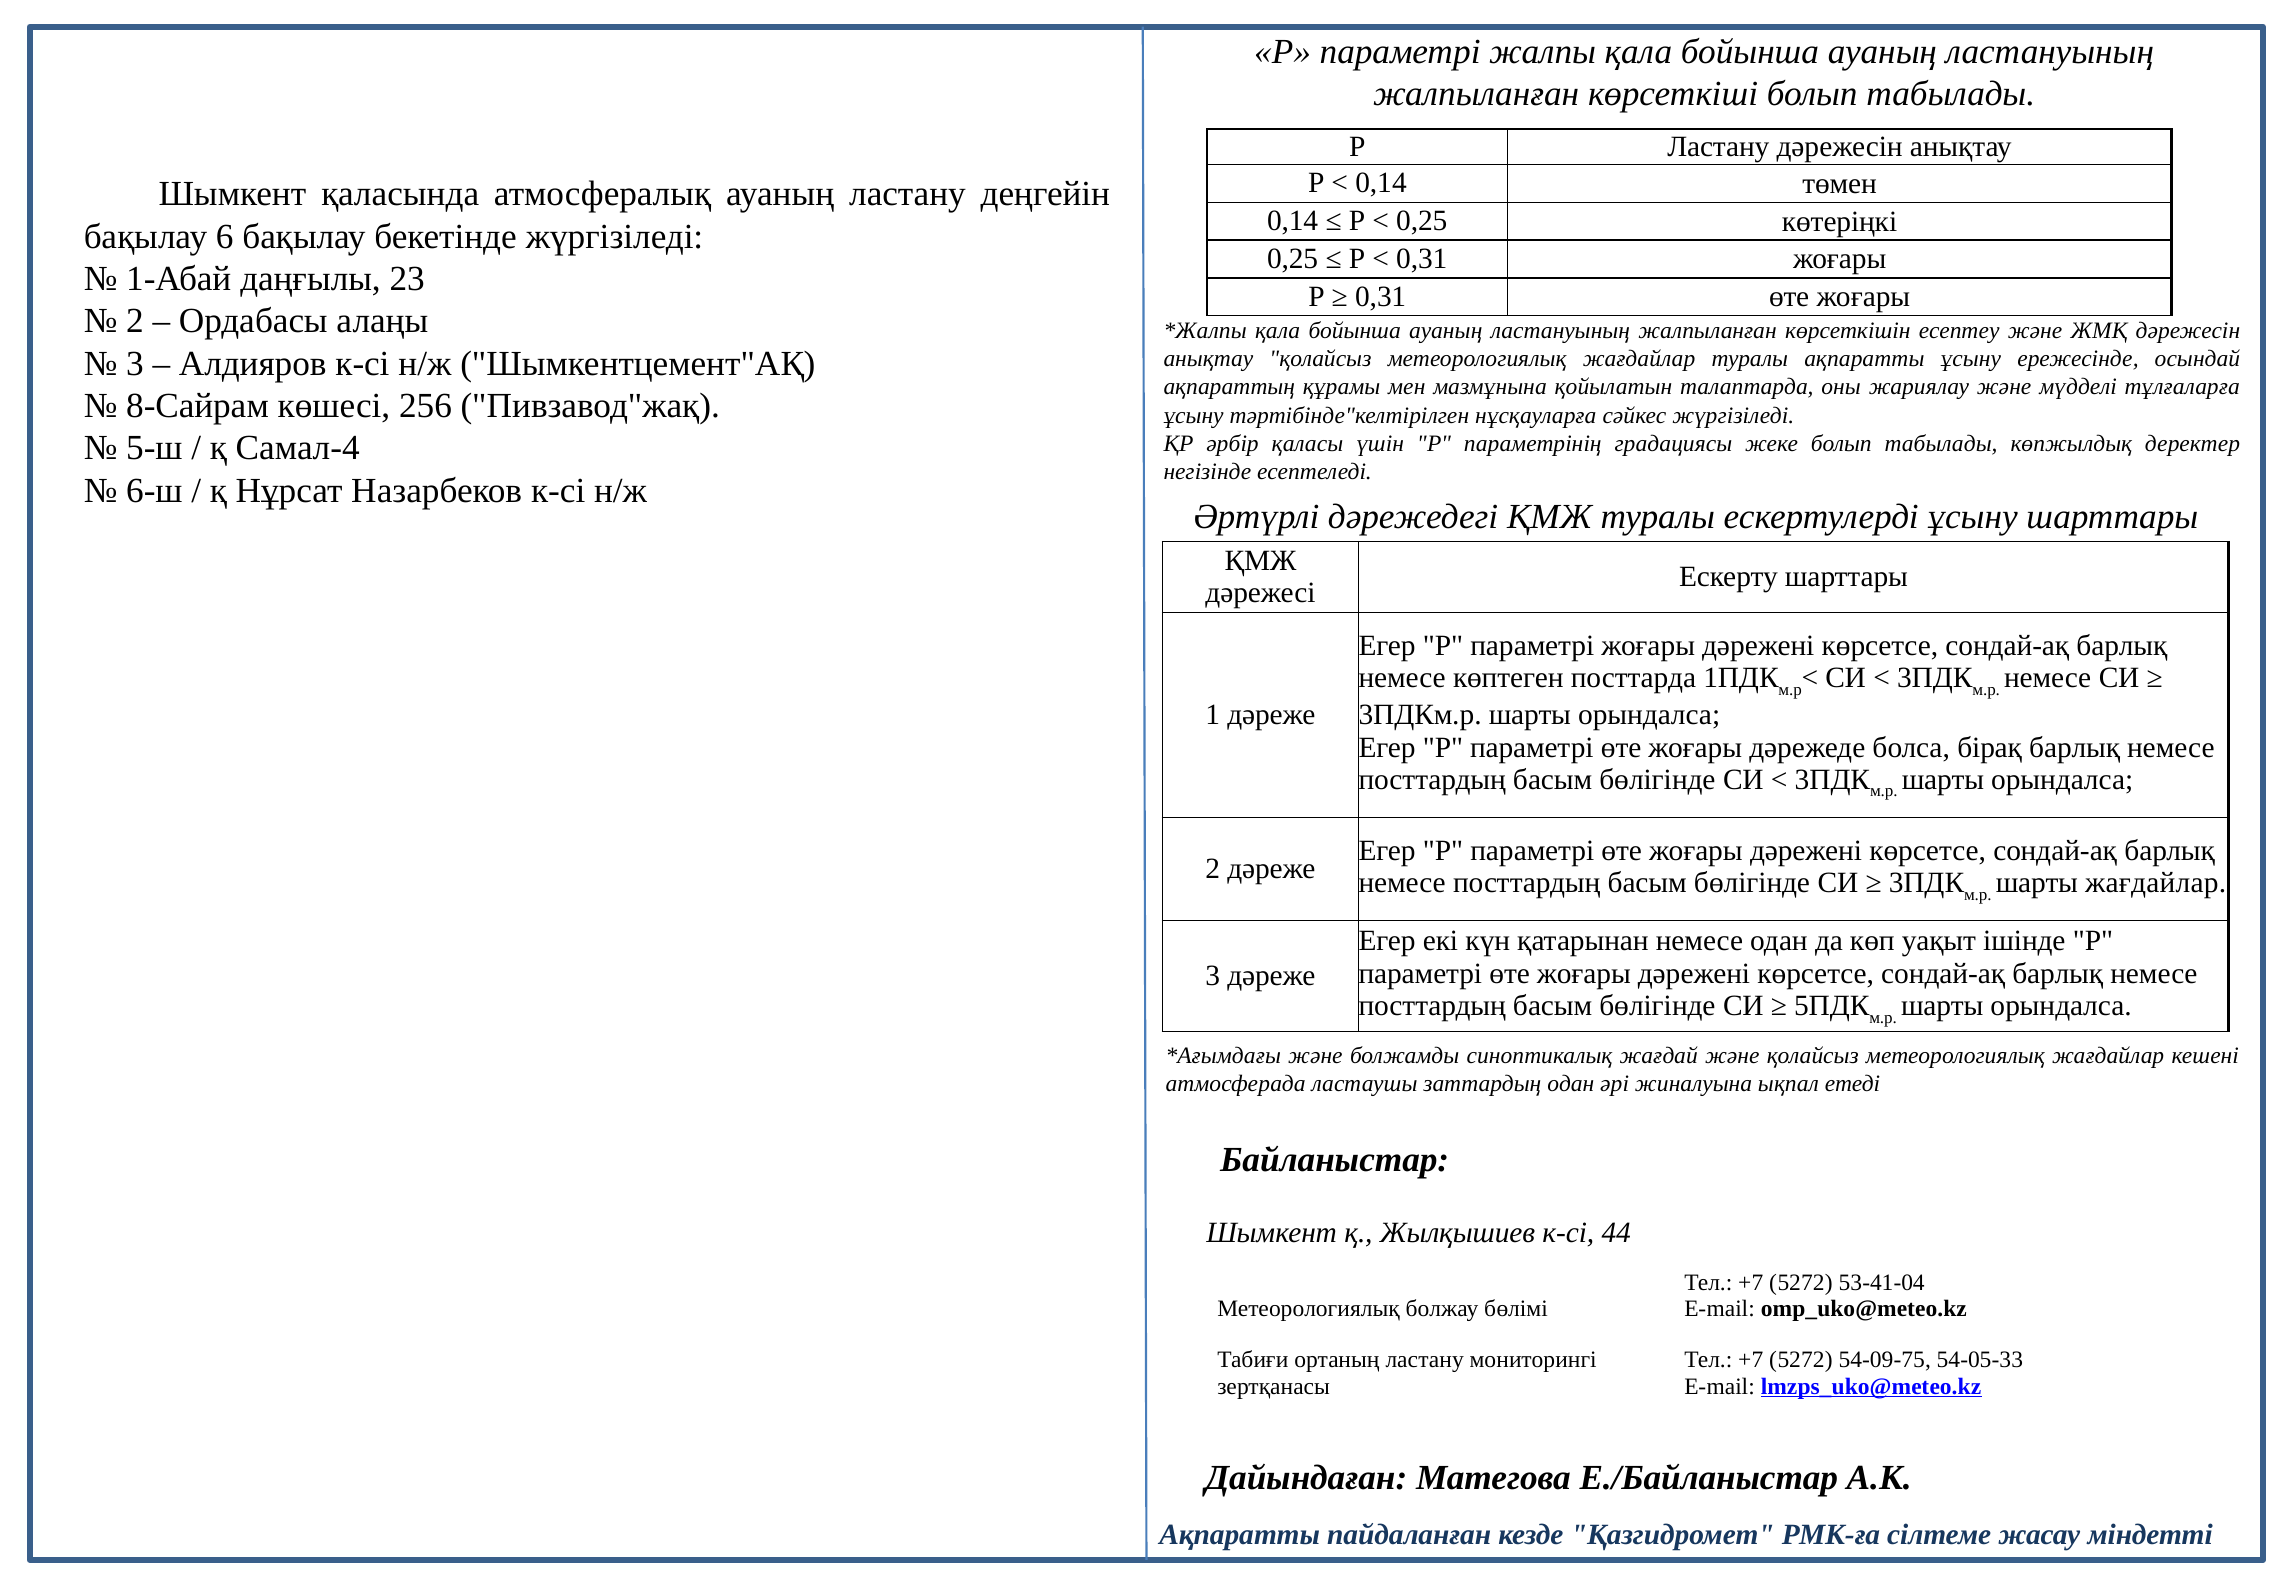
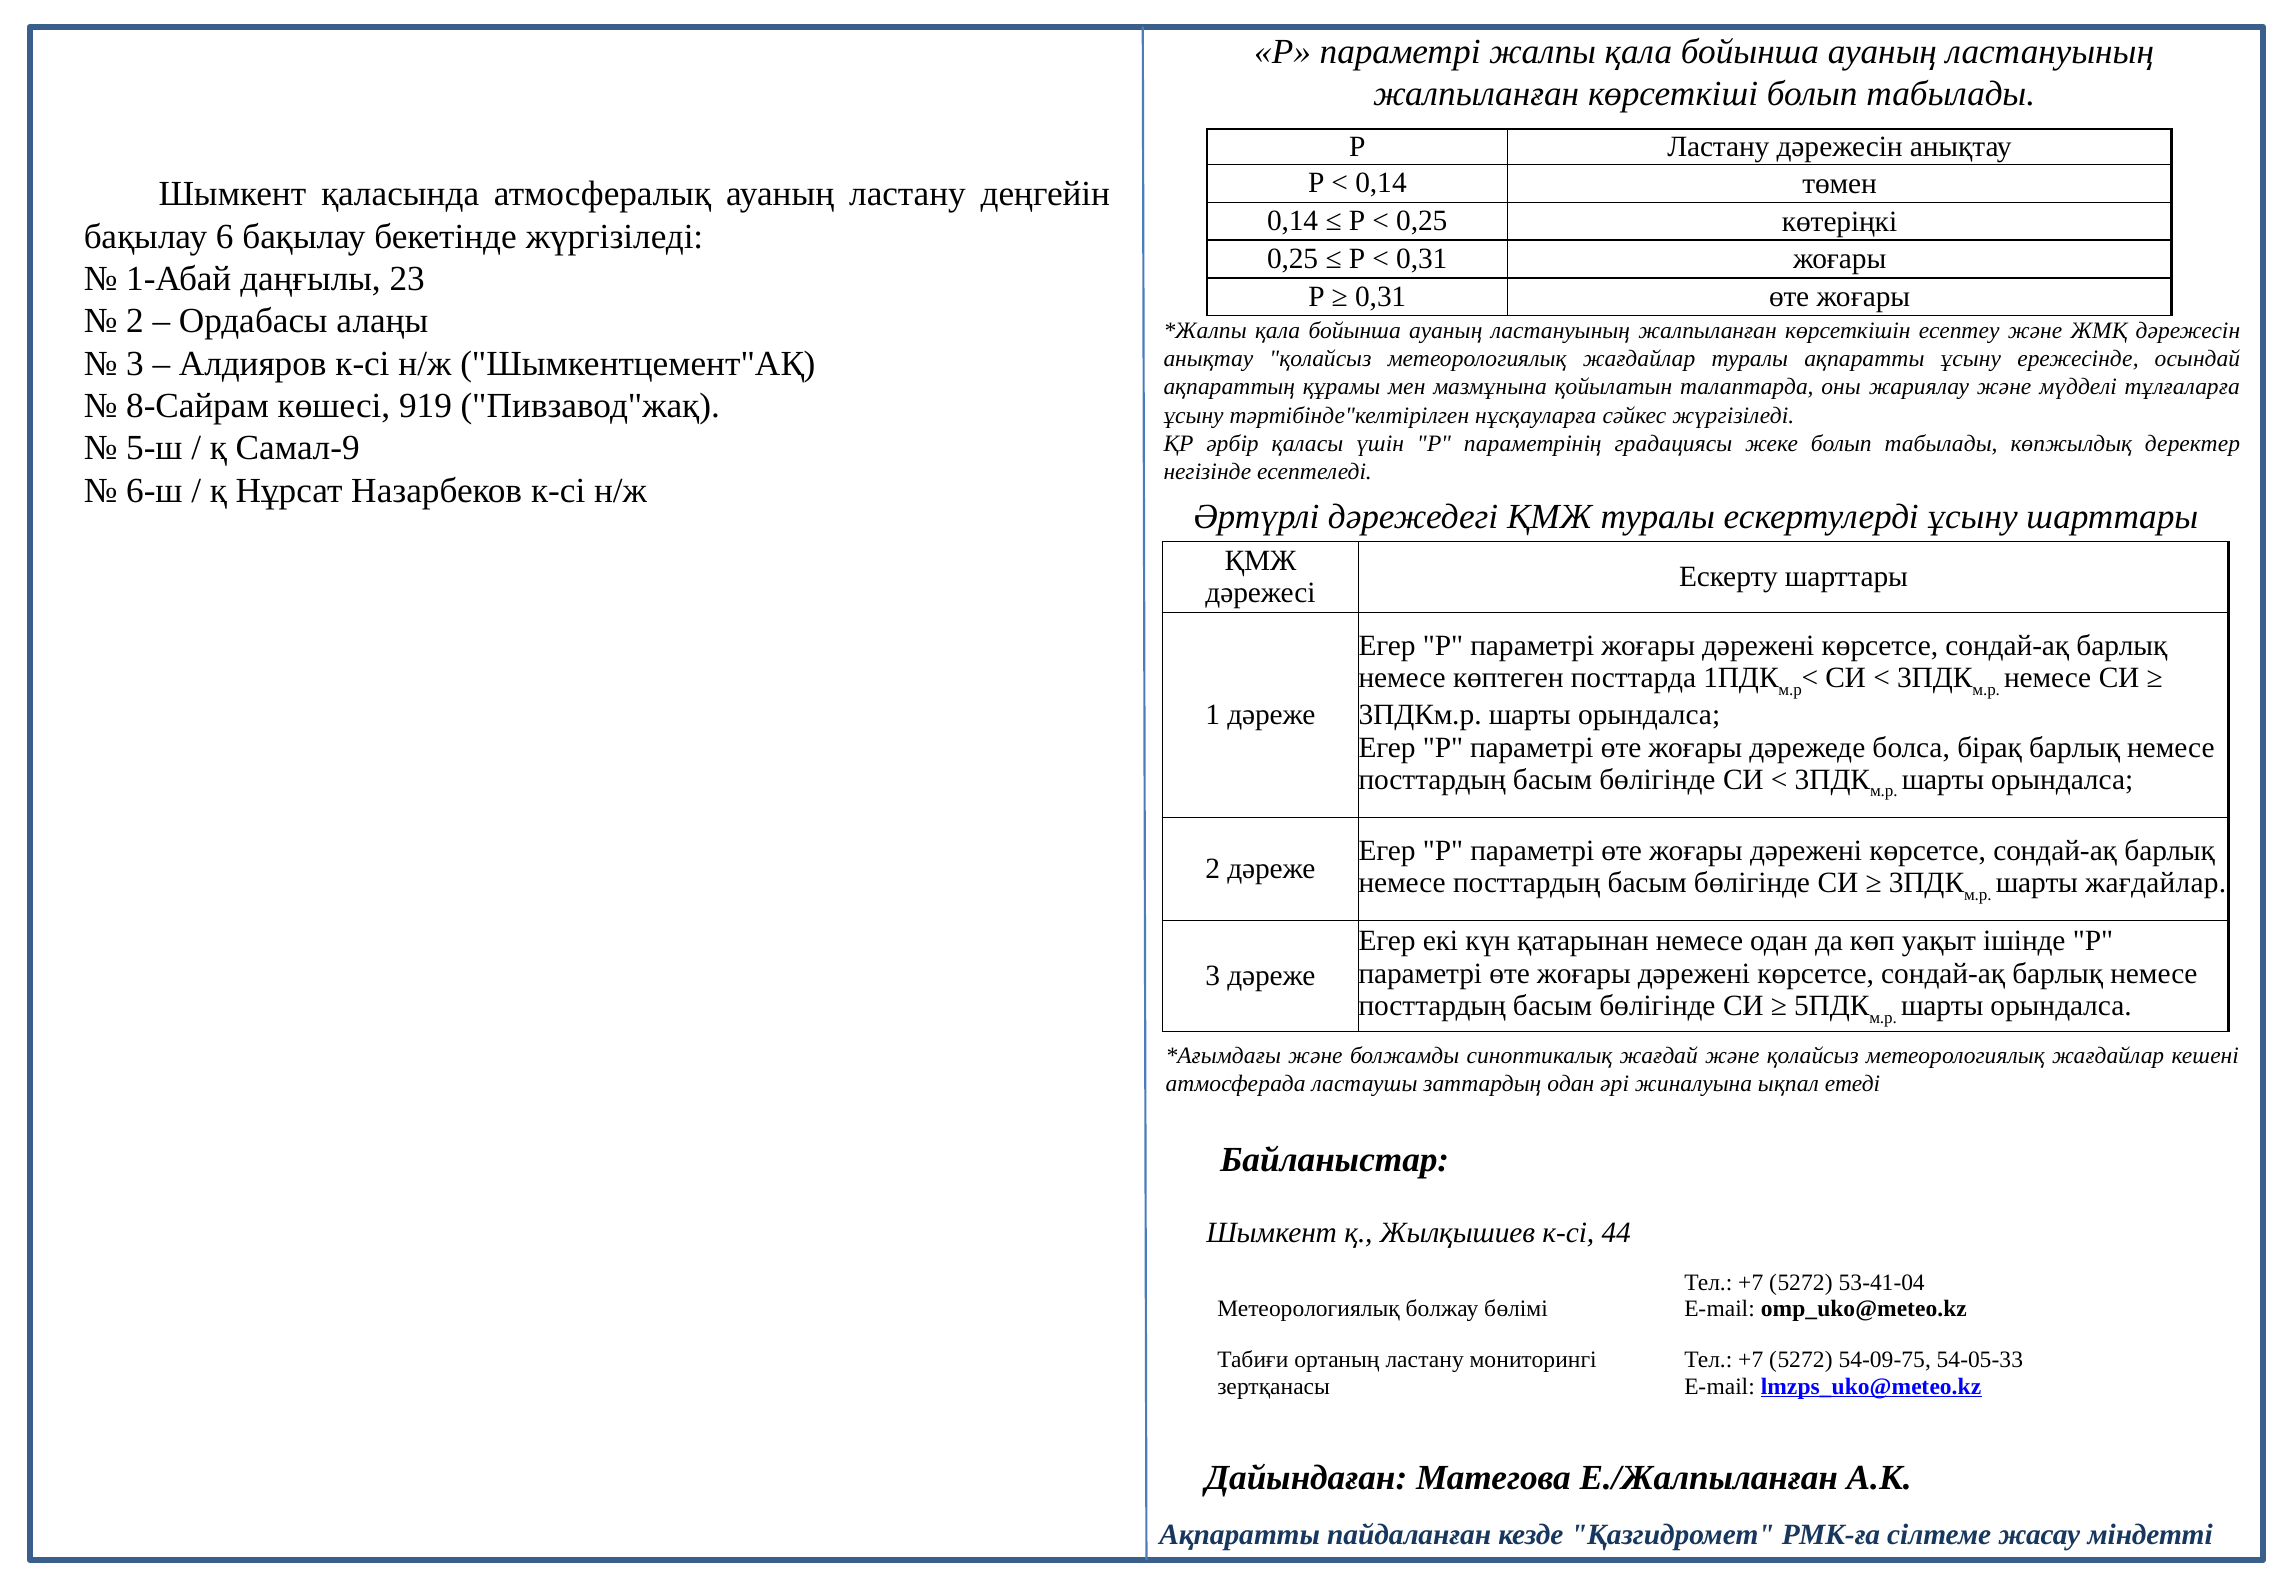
256: 256 -> 919 (425, 406)
Самал-4: Самал-4 -> Самал-9 (298, 448)
Е./Байланыстар: Е./Байланыстар -> Е./Жалпыланған (1709, 1479)
